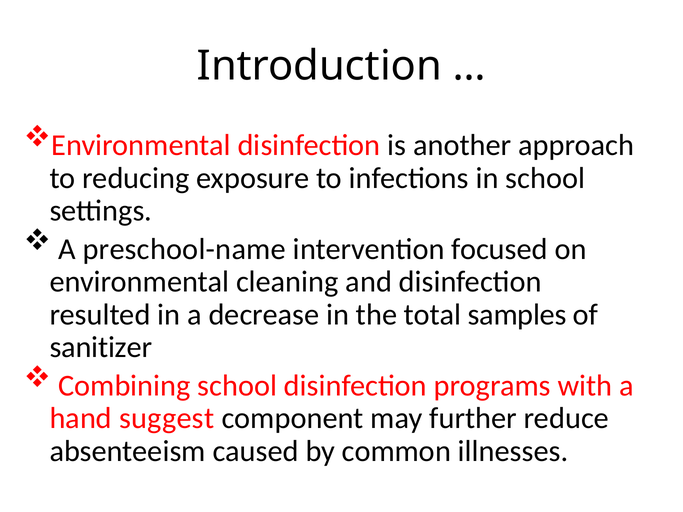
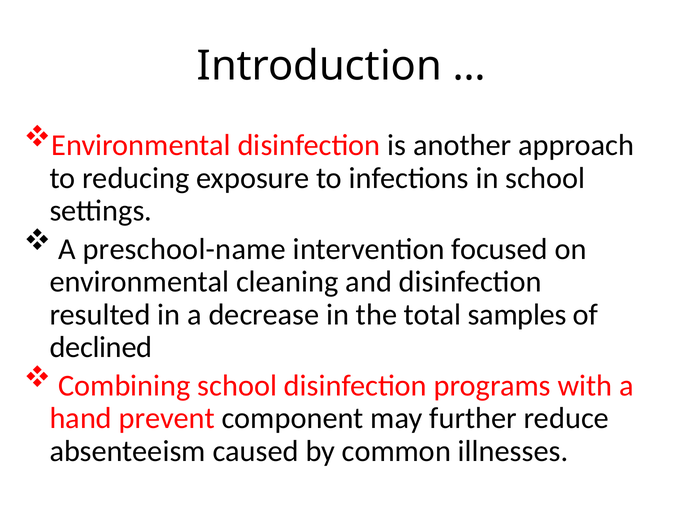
sanitizer: sanitizer -> declined (101, 348)
suggest: suggest -> prevent (167, 419)
